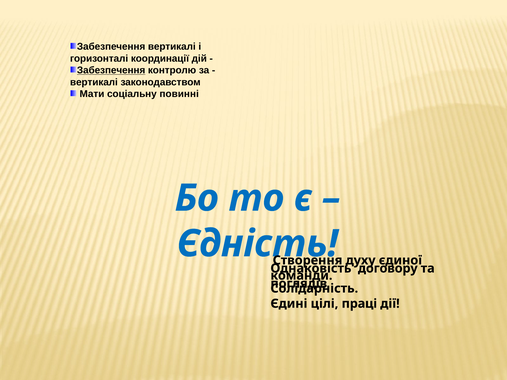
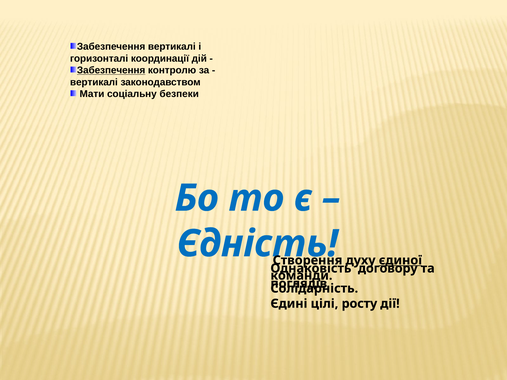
повинні: повинні -> безпеки (179, 94)
єдиної underline: none -> present (400, 260)
праці: праці -> росту (359, 304)
